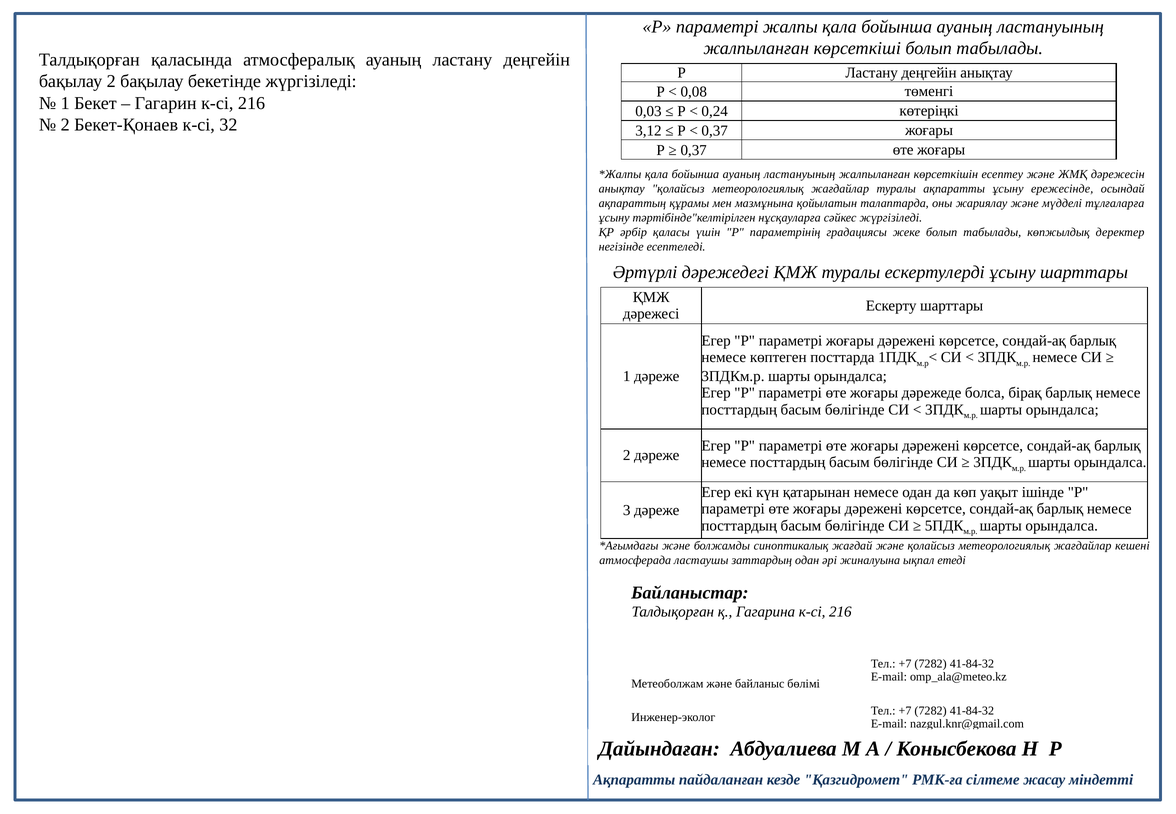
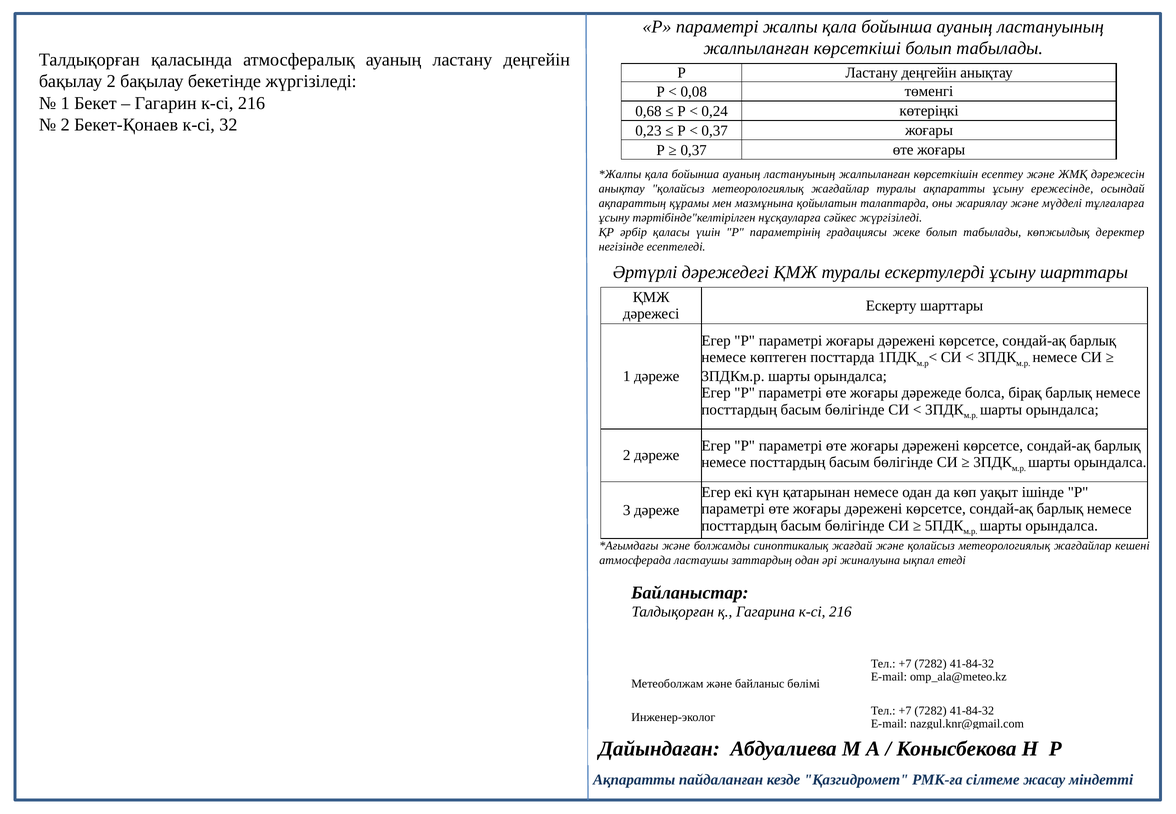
0,03: 0,03 -> 0,68 (648, 111)
3,12: 3,12 -> 0,23 (648, 131)
